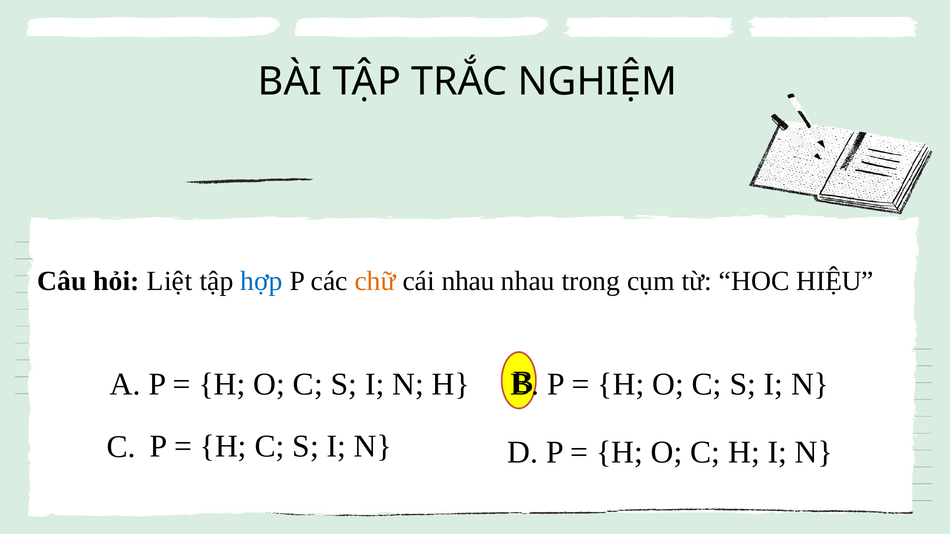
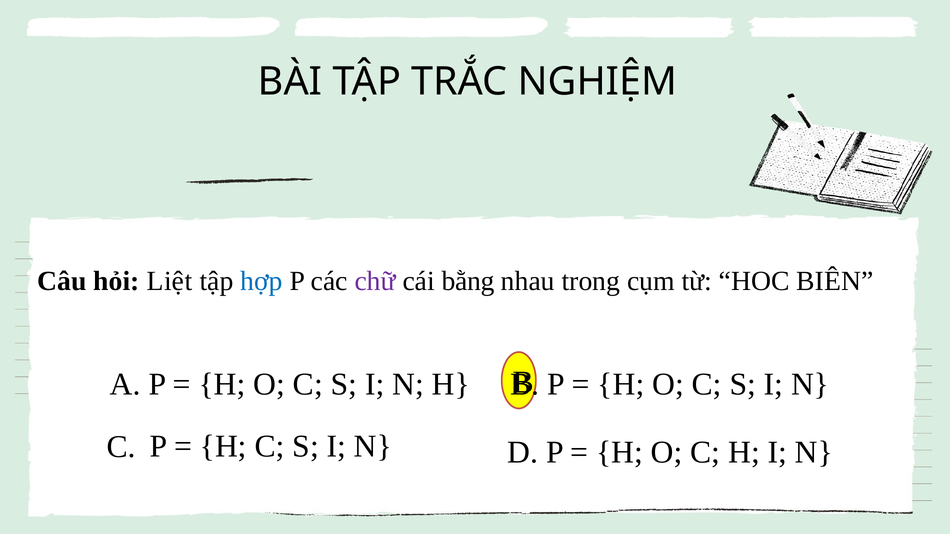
chữ colour: orange -> purple (375, 281)
cái nhau: nhau -> bằng (468, 281)
HIỆU: HIỆU -> BIÊN (835, 281)
